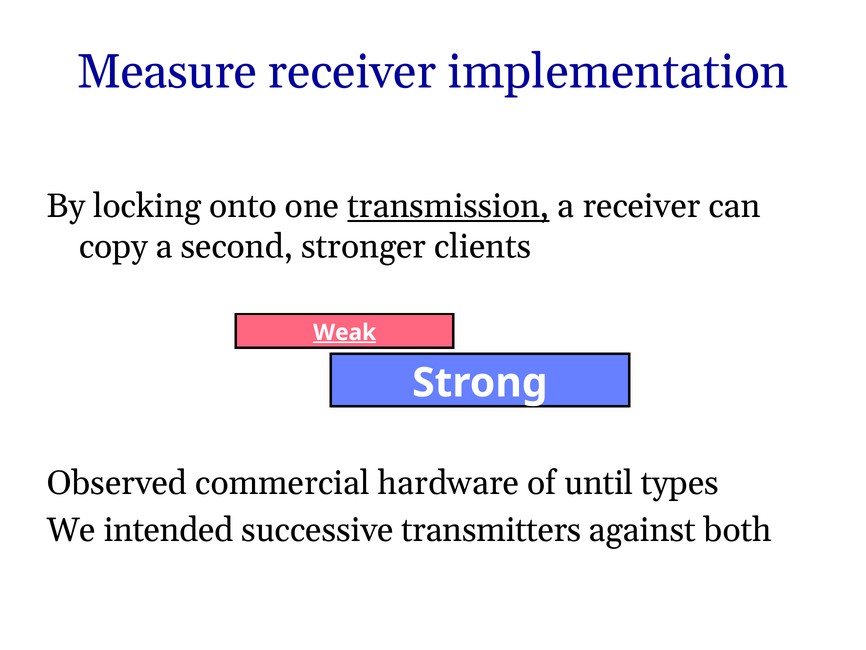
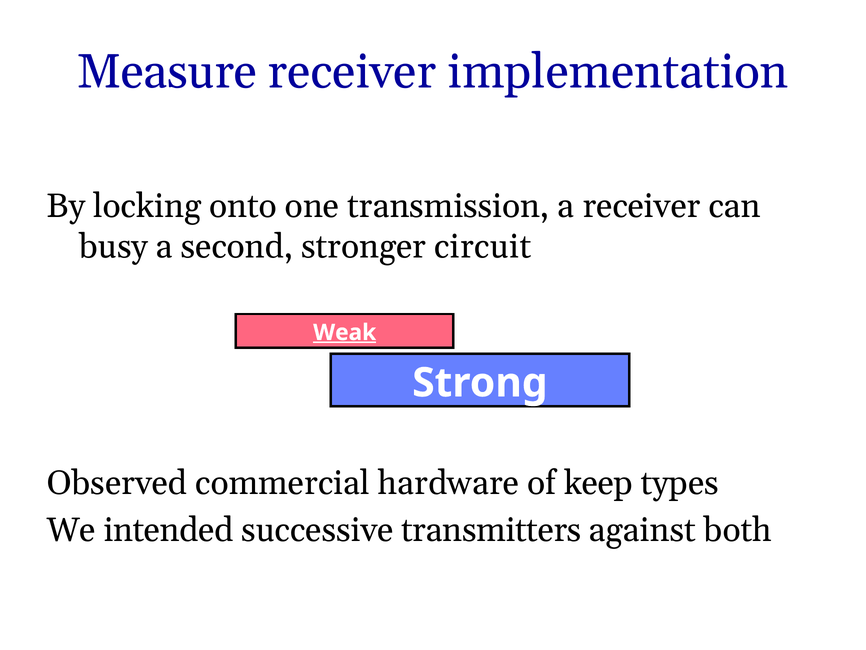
transmission underline: present -> none (448, 206)
copy: copy -> busy (114, 247)
clients: clients -> circuit (483, 247)
until: until -> keep (599, 483)
